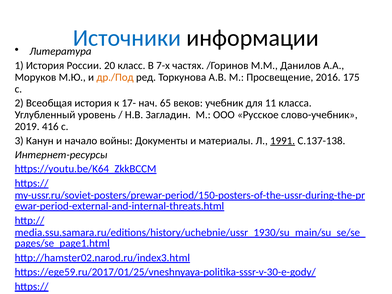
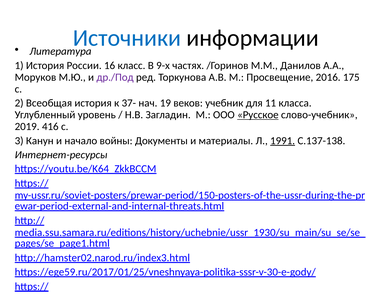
20: 20 -> 16 (110, 65)
7-х: 7-х -> 9-х (163, 65)
др./Под colour: orange -> purple (115, 77)
17-: 17- -> 37- (129, 103)
65: 65 -> 19 (165, 103)
Русское underline: none -> present (258, 115)
